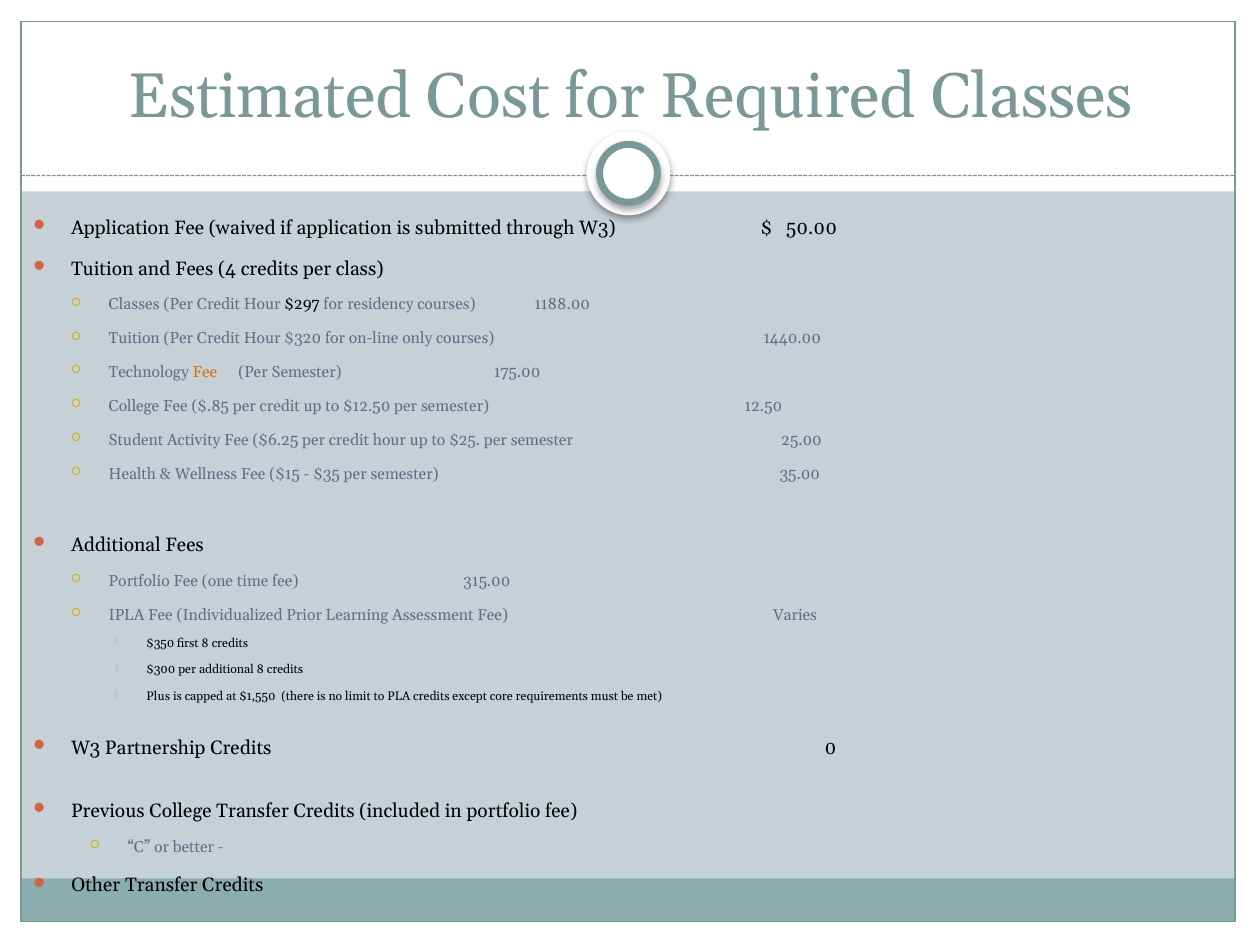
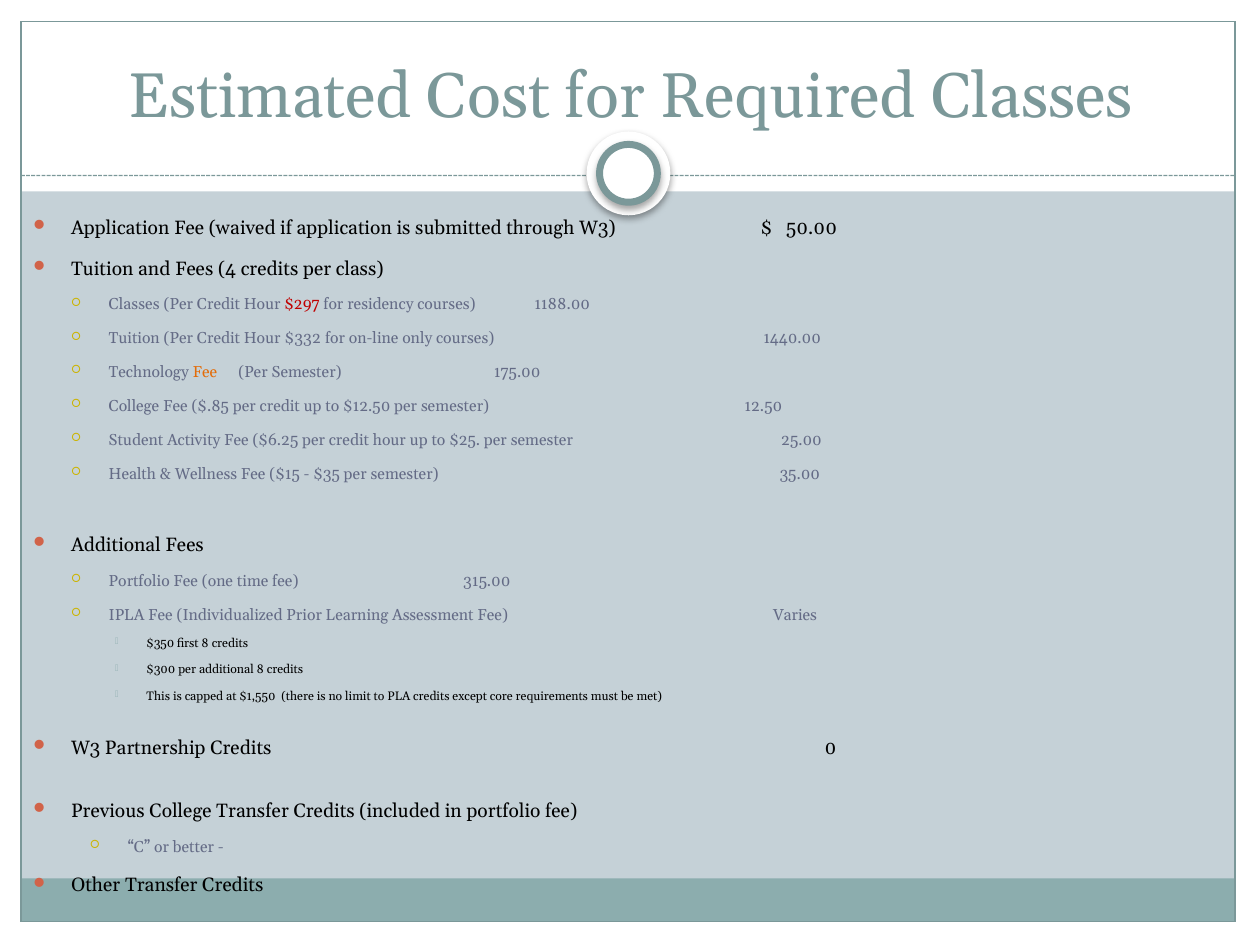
$297 colour: black -> red (302, 304)
$320: $320 -> $332 (303, 338)
Plus: Plus -> This (158, 696)
